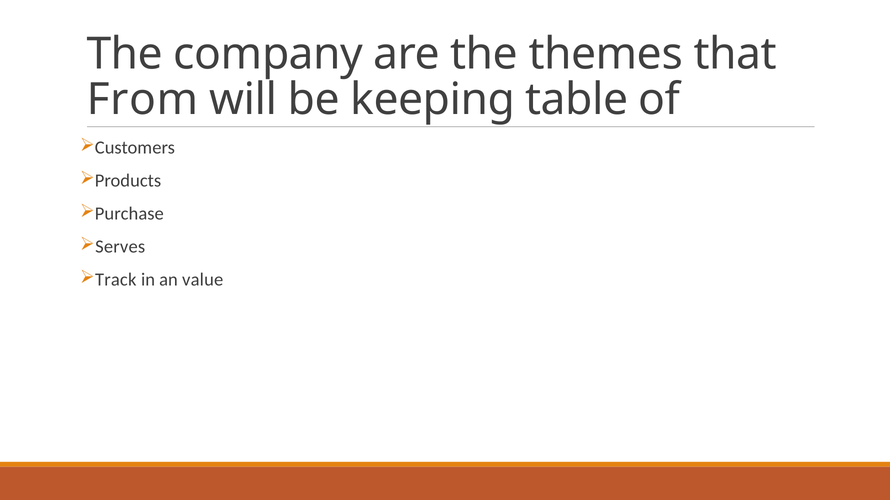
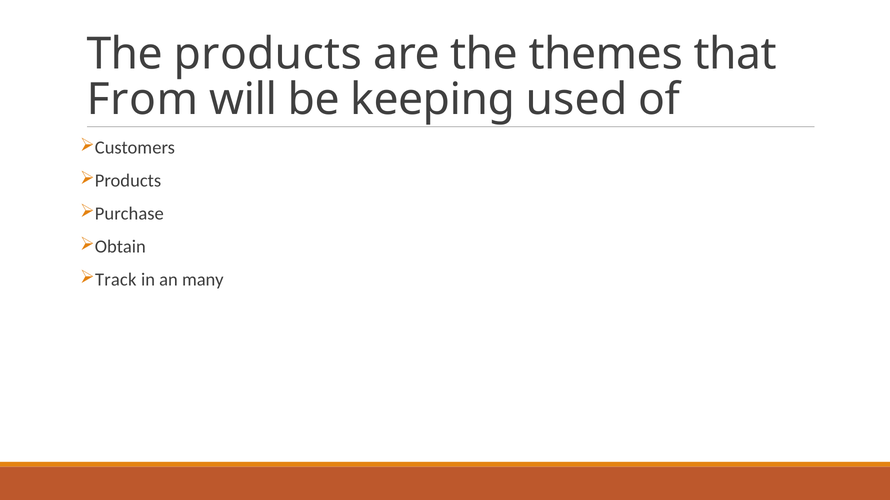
The company: company -> products (268, 54)
table: table -> used (577, 100)
Serves: Serves -> Obtain (120, 247)
value: value -> many (203, 280)
